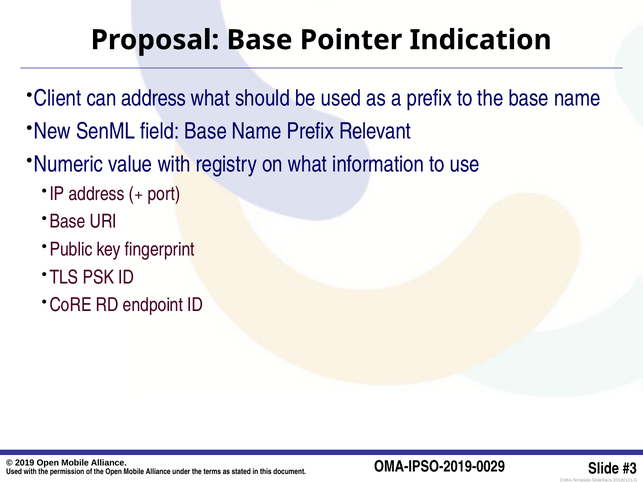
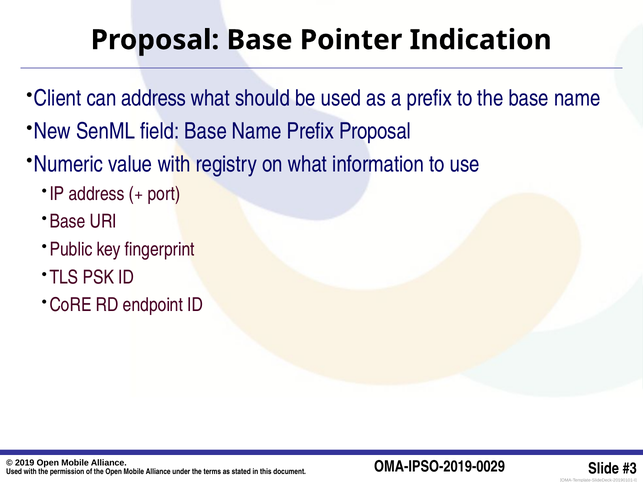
Prefix Relevant: Relevant -> Proposal (375, 131)
